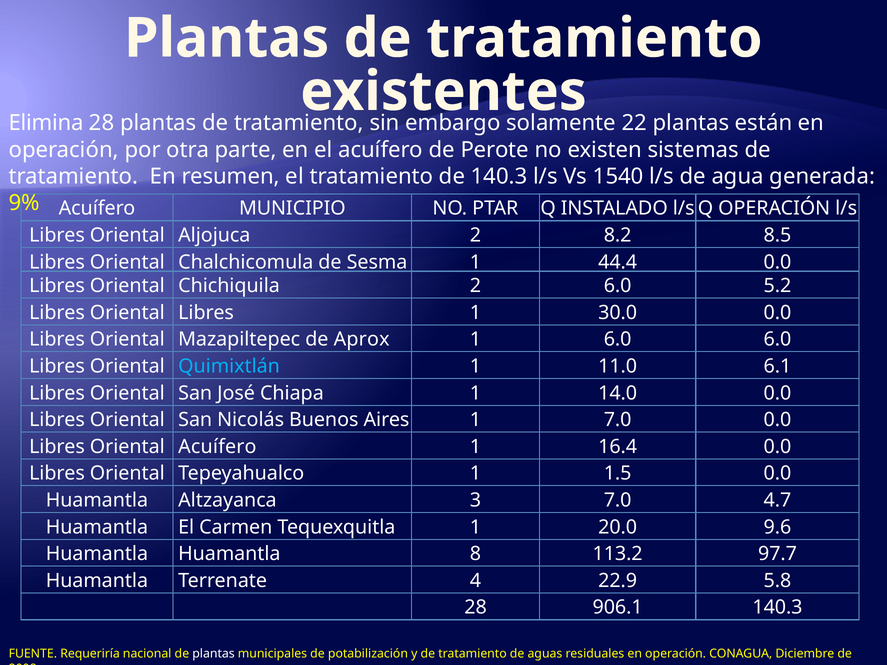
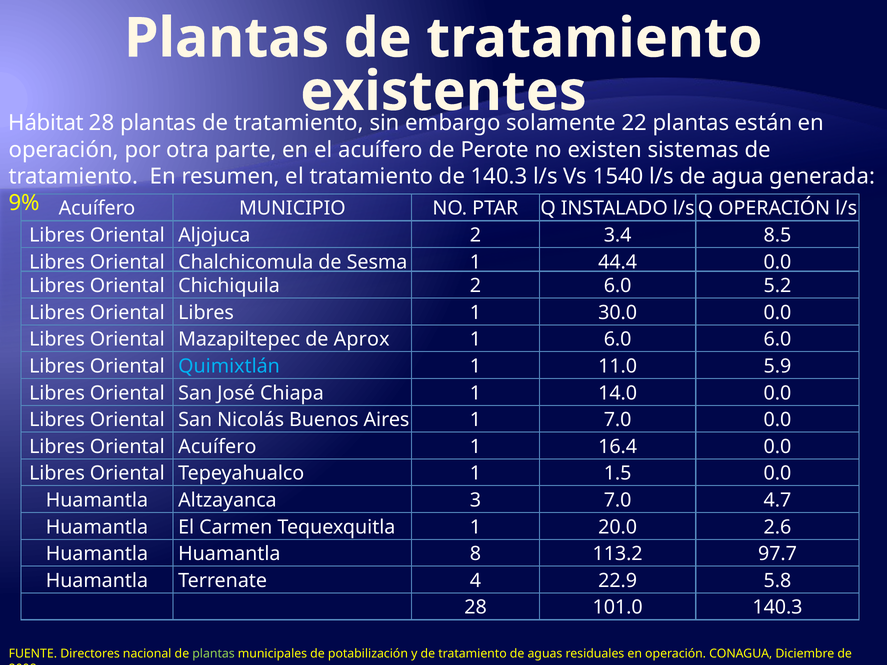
Elimina: Elimina -> Hábitat (46, 123)
8.2: 8.2 -> 3.4 (618, 235)
6.1: 6.1 -> 5.9 (777, 366)
9.6: 9.6 -> 2.6 (777, 527)
906.1: 906.1 -> 101.0 (618, 608)
Requeriría: Requeriría -> Directores (90, 654)
plantas colour: white -> light green (214, 654)
